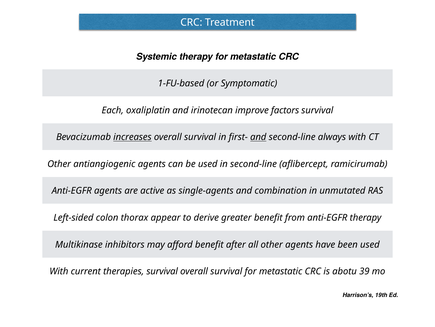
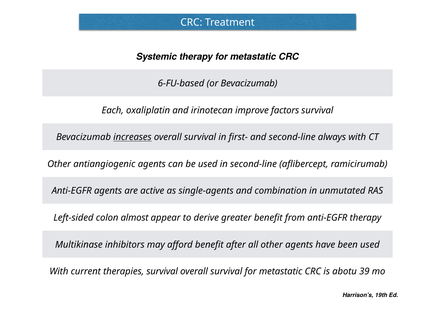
1-FU-based: 1-FU-based -> 6-FU-based (181, 83)
or Symptomatic: Symptomatic -> Bevacizumab (249, 83)
and underline: present -> none (258, 137)
thorax: thorax -> almost (135, 217)
